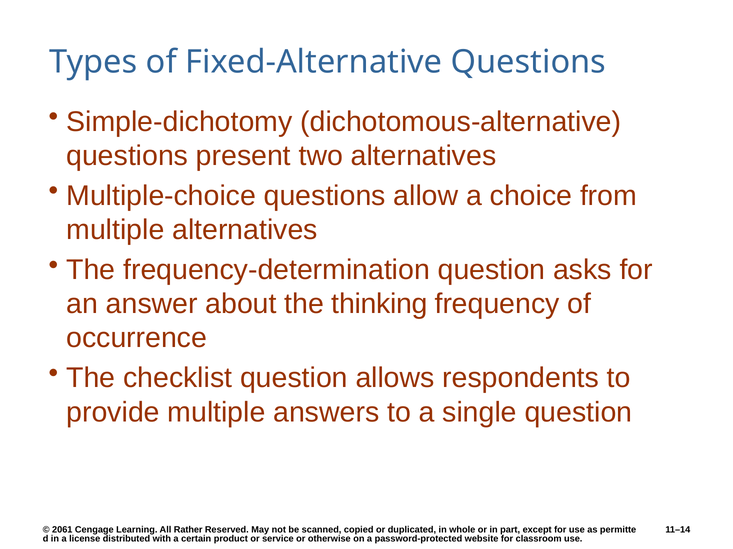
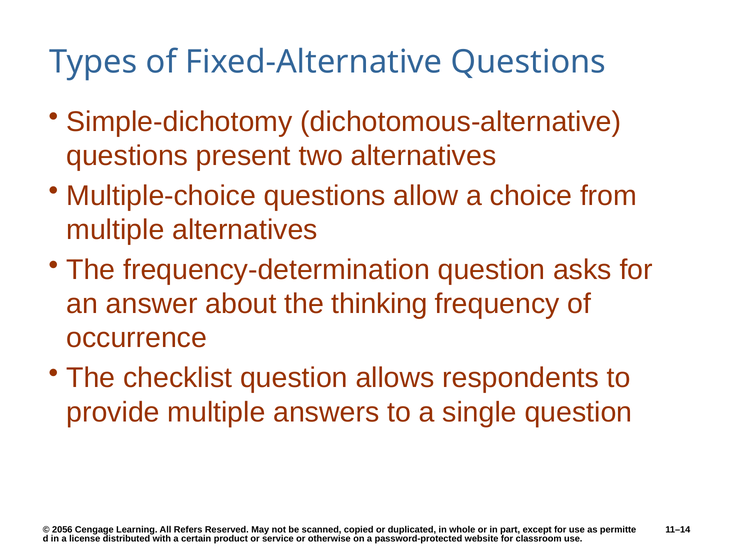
2061: 2061 -> 2056 (62, 530)
Rather: Rather -> Refers (188, 530)
